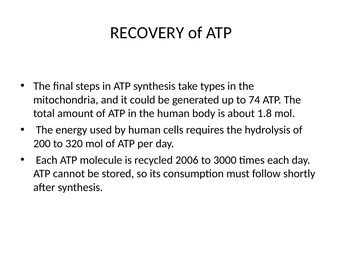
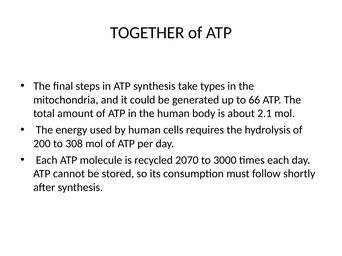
RECOVERY: RECOVERY -> TOGETHER (147, 33)
74: 74 -> 66 (254, 100)
1.8: 1.8 -> 2.1 (265, 114)
320: 320 -> 308 (74, 144)
2006: 2006 -> 2070 (187, 160)
